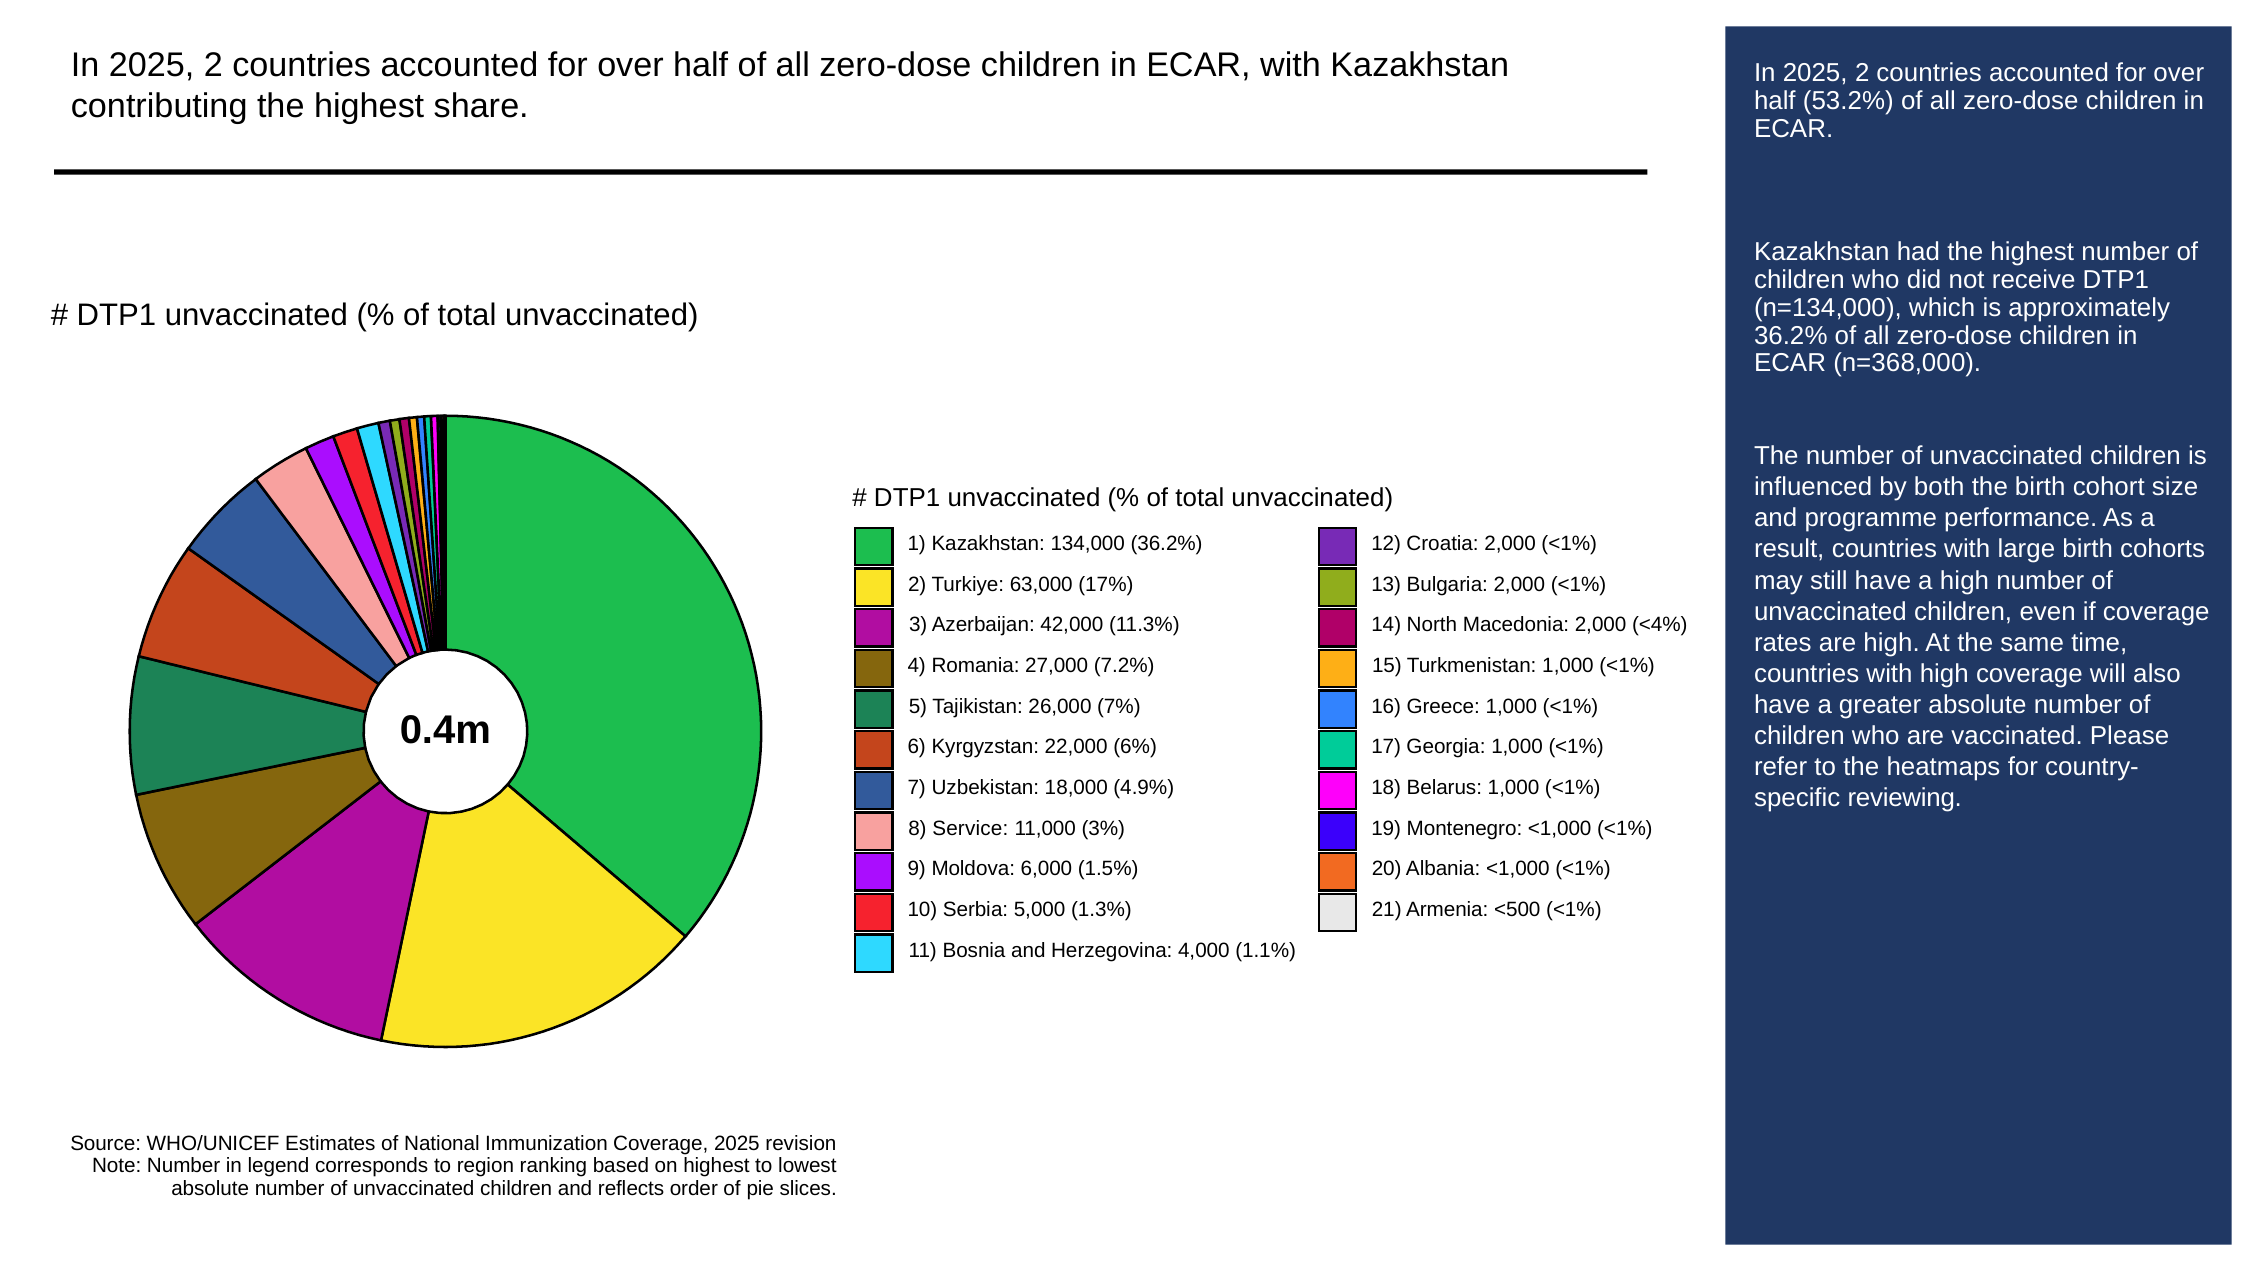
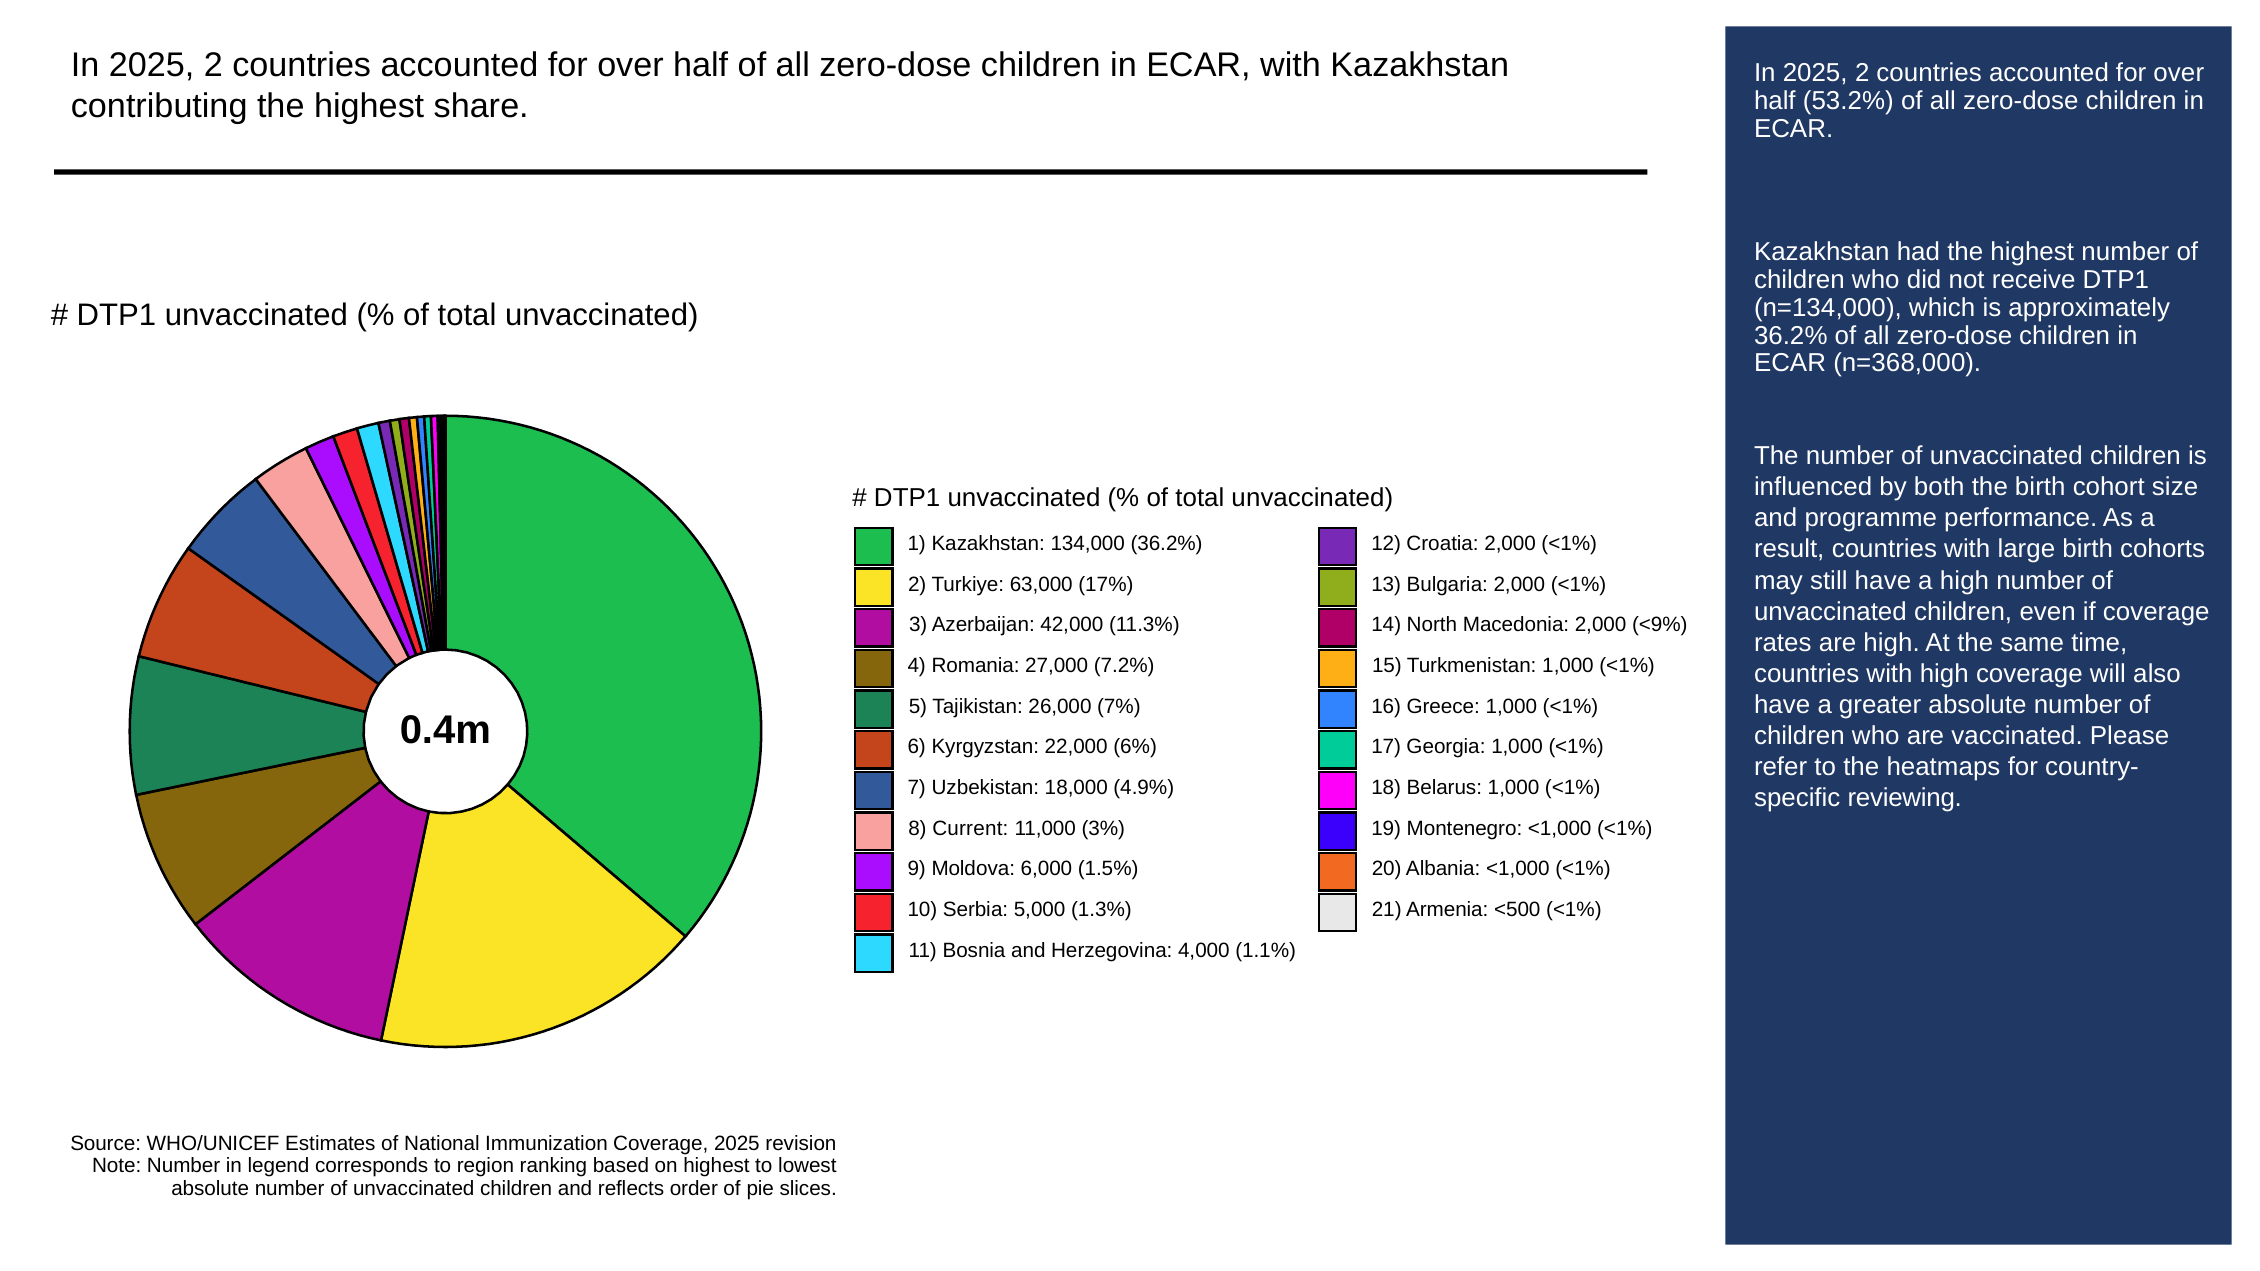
<4%: <4% -> <9% (1660, 625)
Service: Service -> Current (970, 828)
